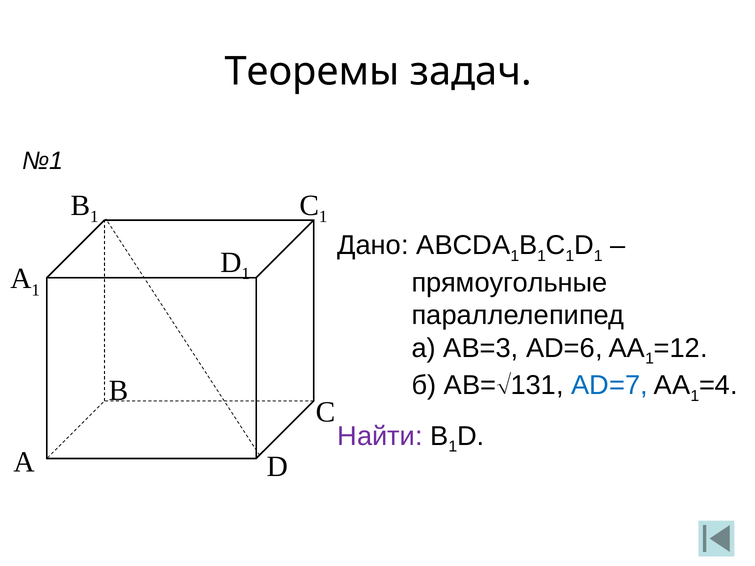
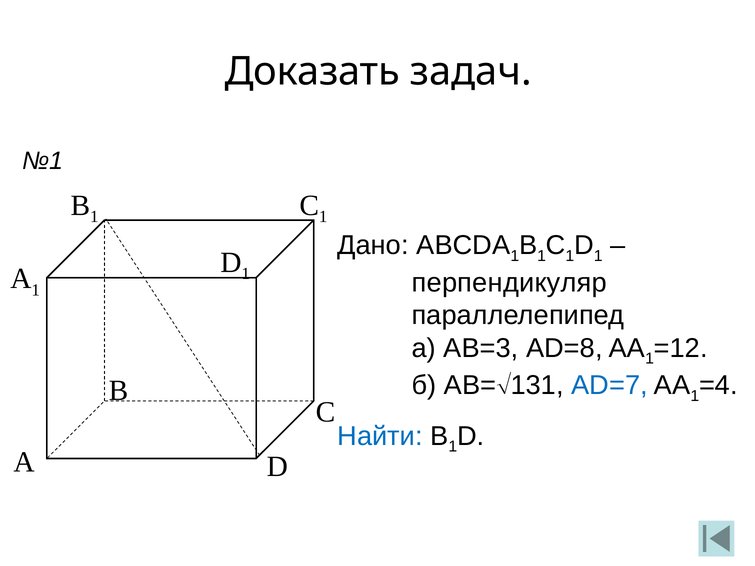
Теоремы: Теоремы -> Доказать (312, 71)
прямоугольные: прямоугольные -> перпендикуляр (509, 283)
AD=6: AD=6 -> AD=8 (564, 348)
Найти colour: purple -> blue (380, 436)
